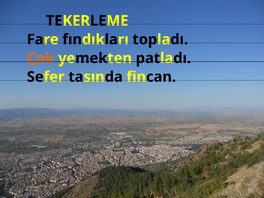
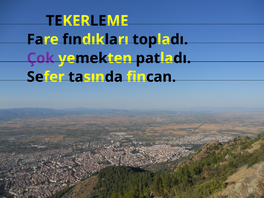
Çok colour: orange -> purple (41, 58)
